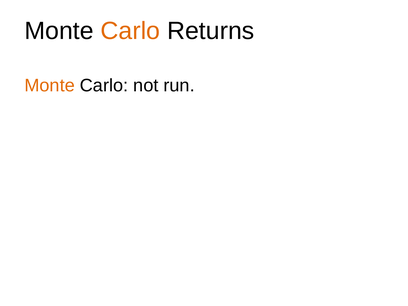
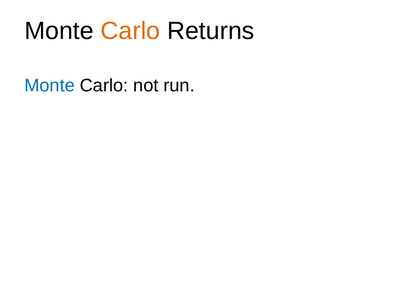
Monte colour: orange -> blue (50, 86)
